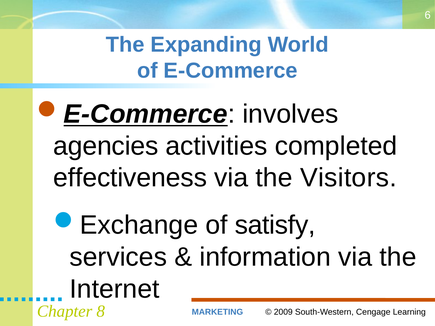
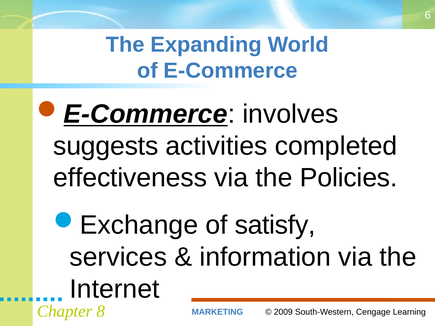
agencies: agencies -> suggests (106, 146)
Visitors: Visitors -> Policies (349, 178)
